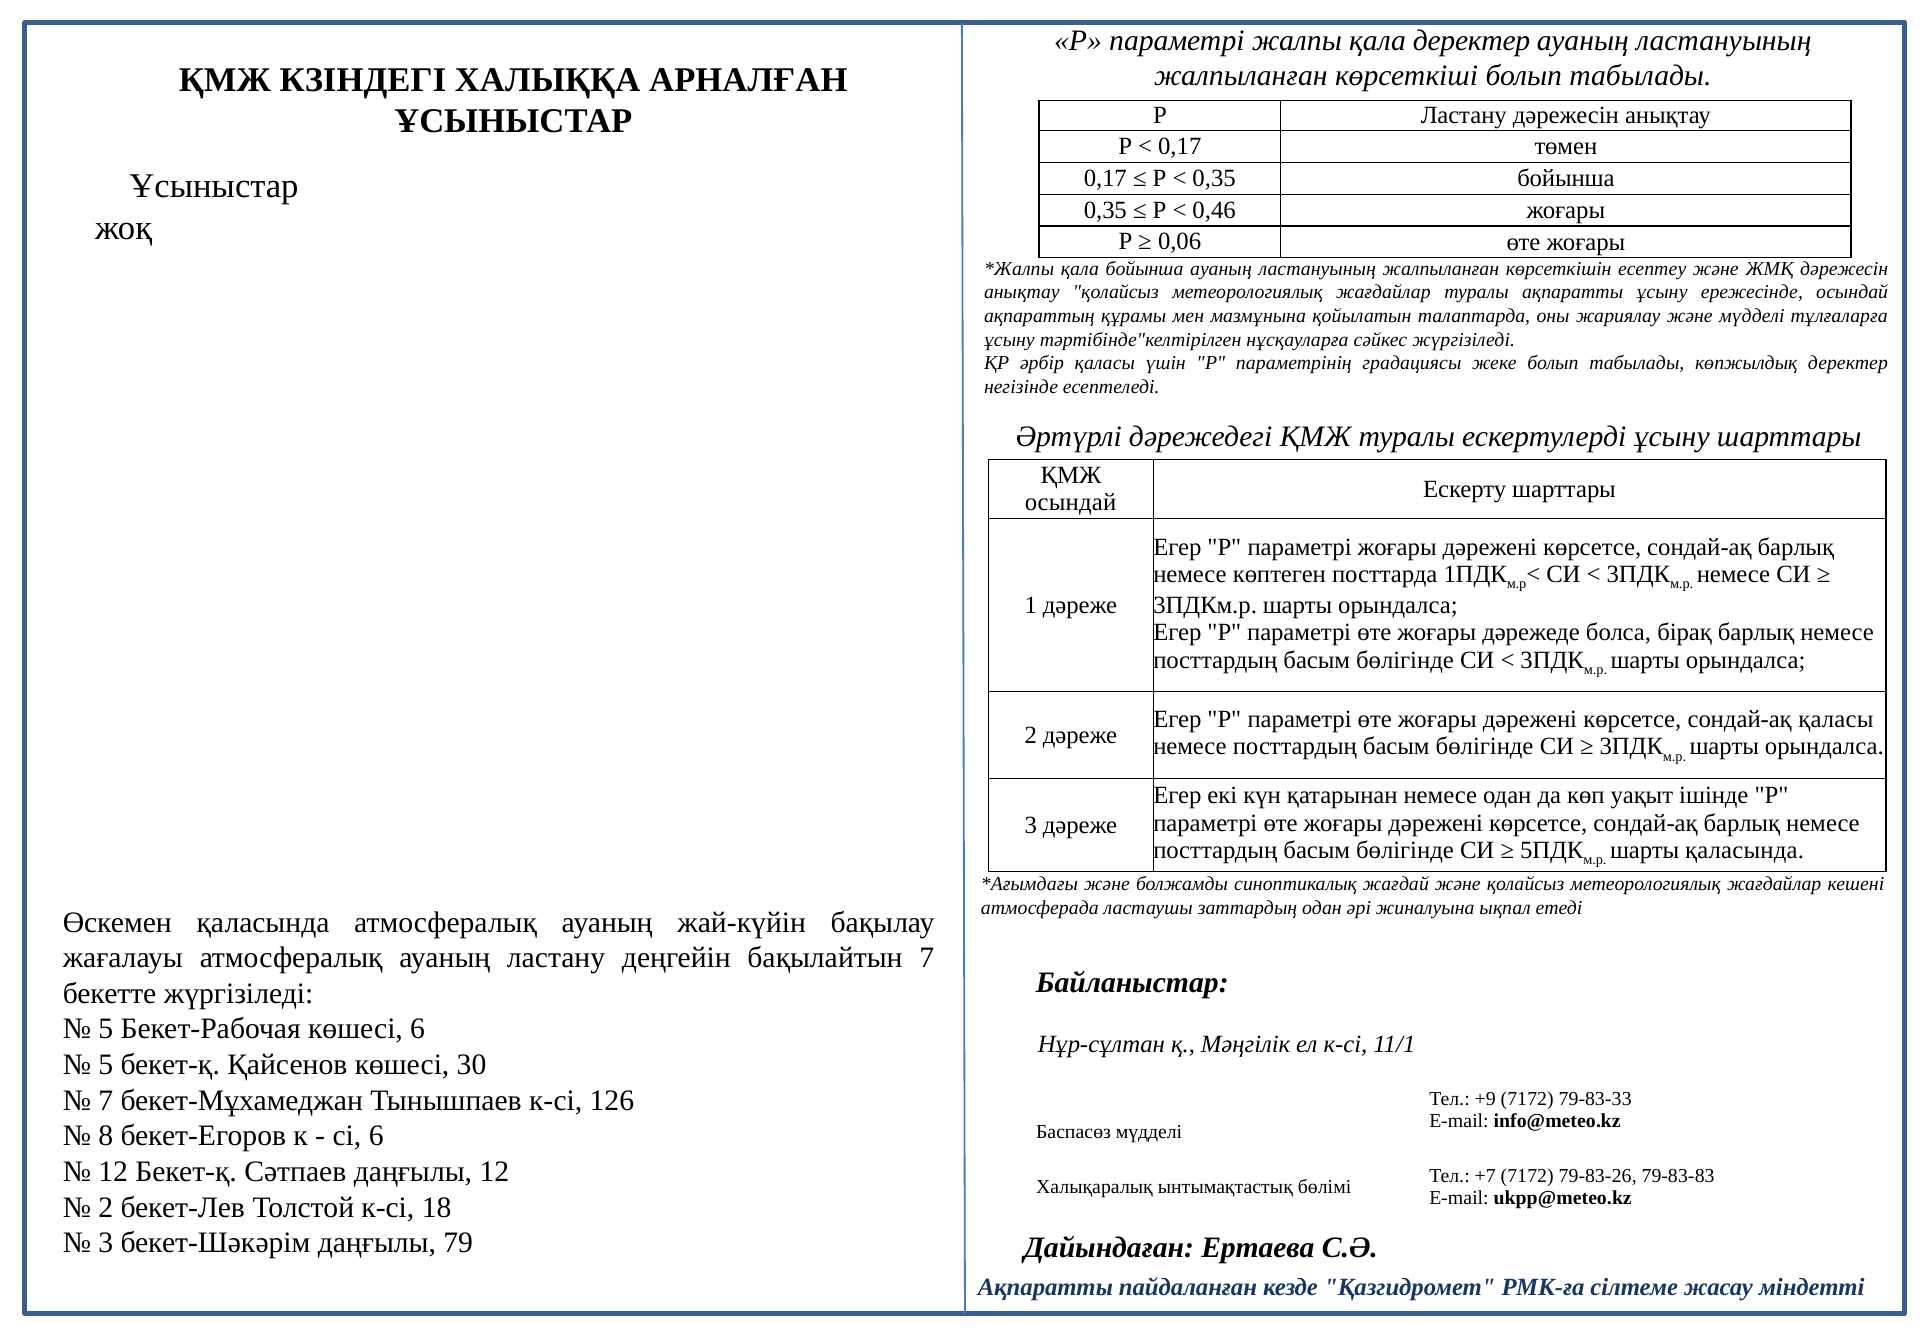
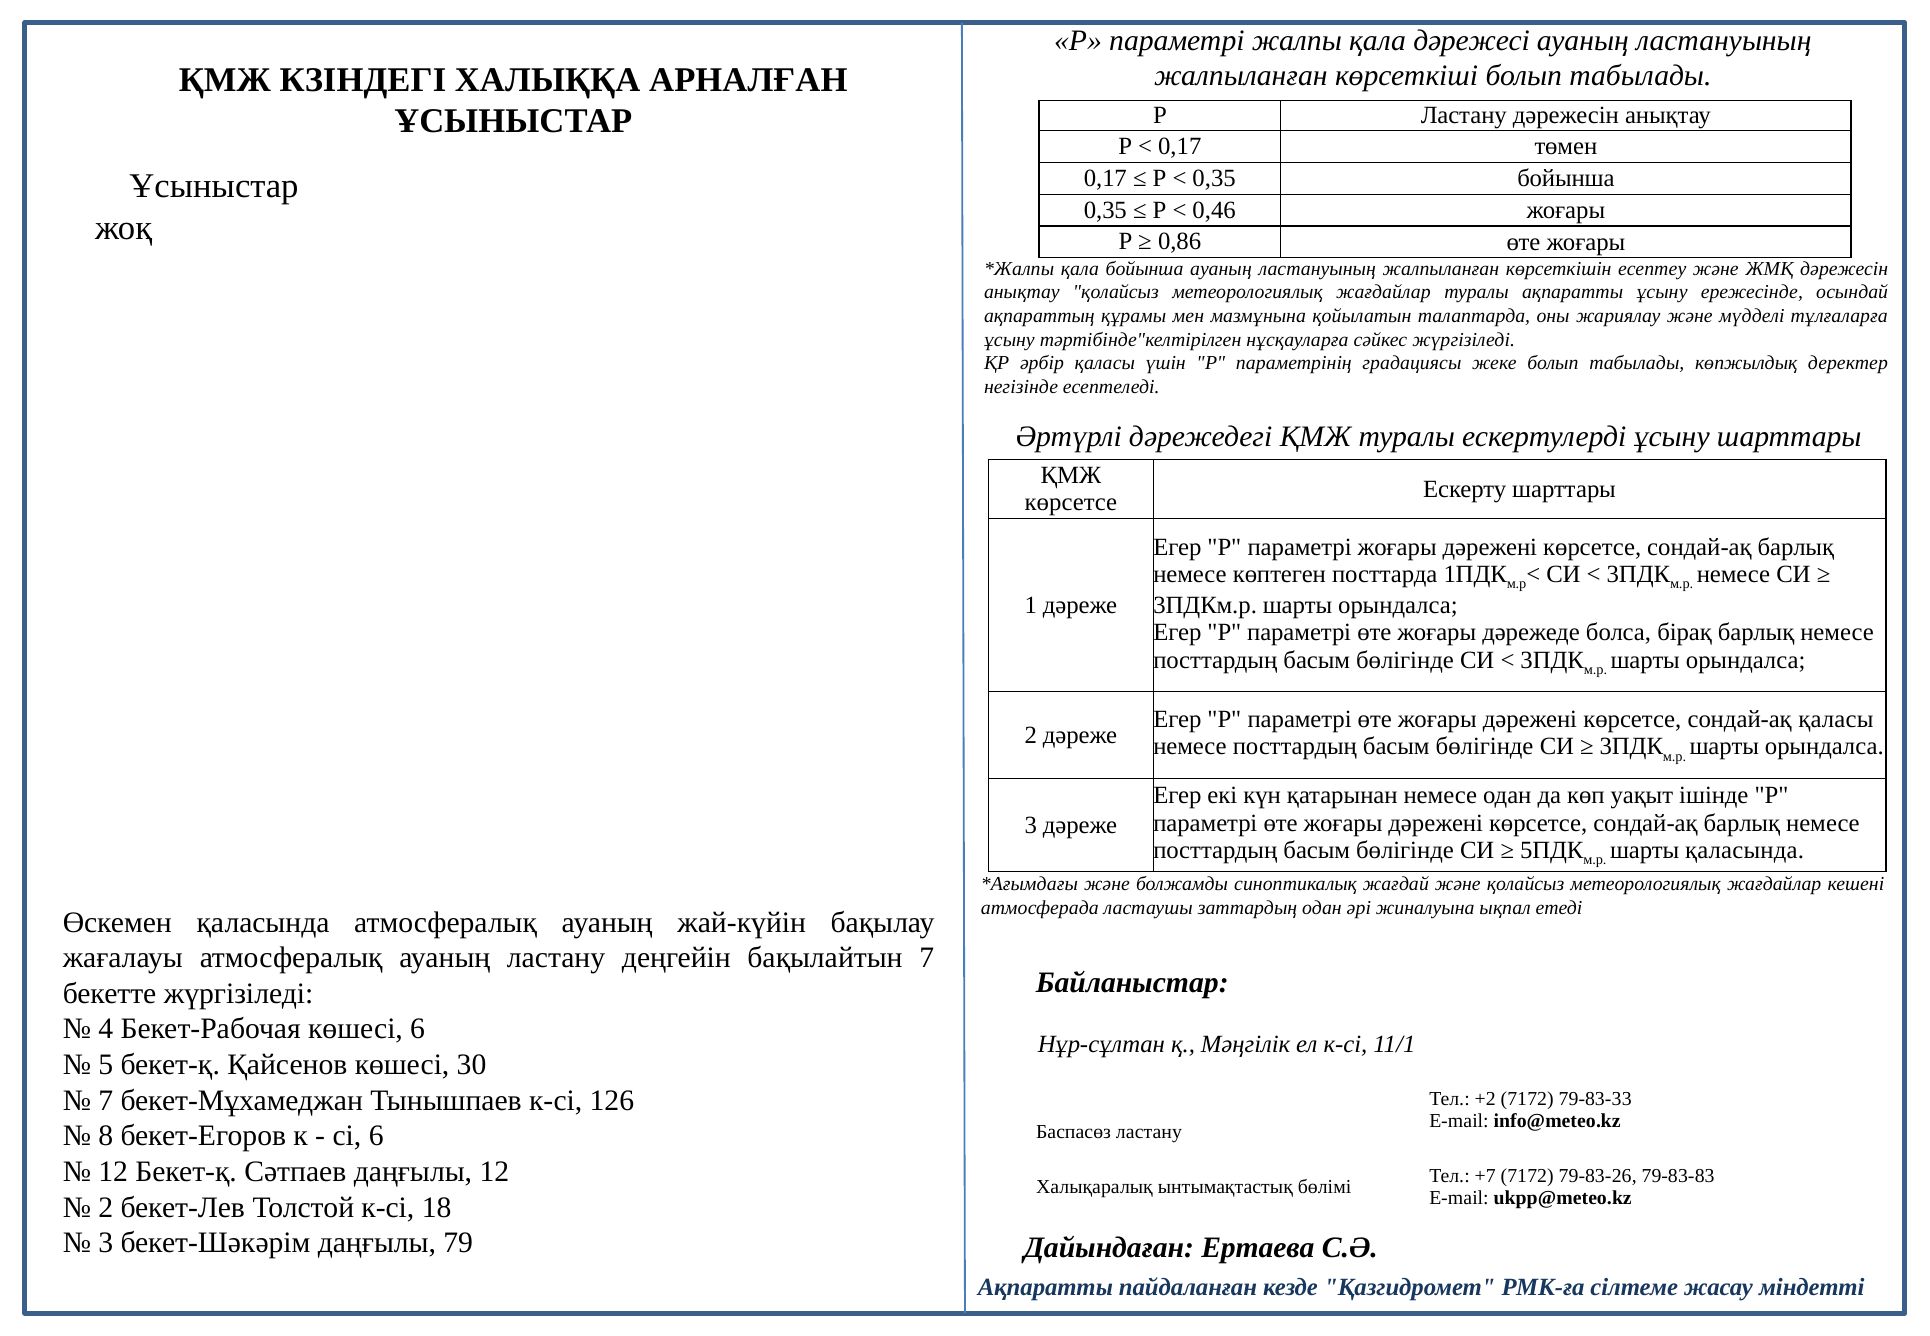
қала деректер: деректер -> дәрежесі (1472, 40)
0,06: 0,06 -> 0,86 (1180, 242)
осындай: осындай -> көрсетсе (1071, 503)
5: 5 -> 4 (106, 1029)
+9: +9 -> +2 (1485, 1099)
Баспасөз мүдделі: мүдделі -> ластану (1149, 1132)
